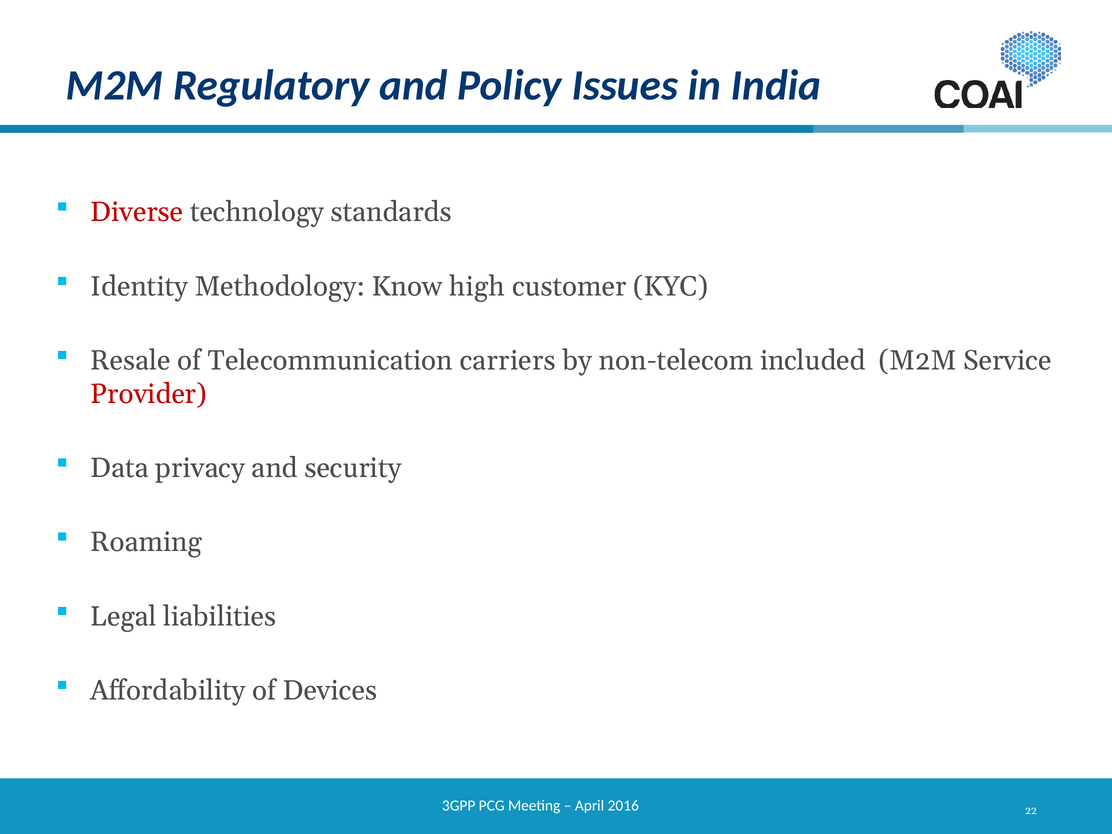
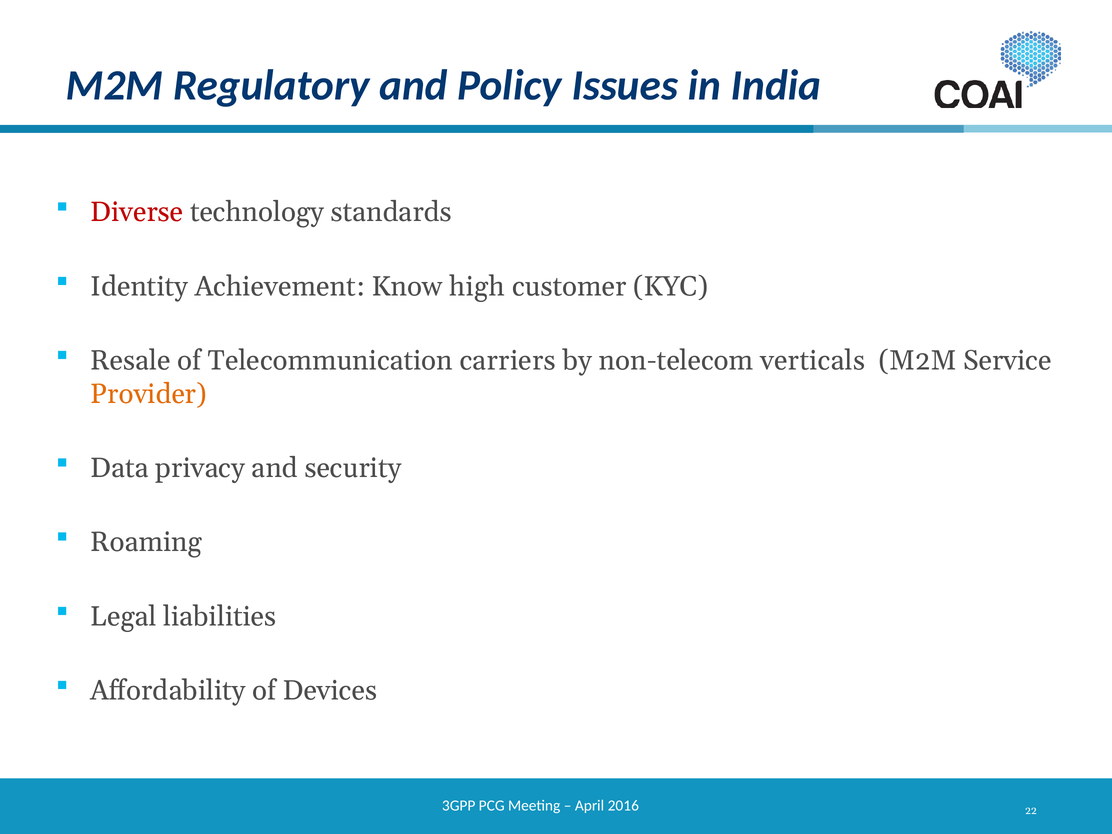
Methodology: Methodology -> Achievement (280, 286)
included: included -> verticals (813, 361)
Provider colour: red -> orange (149, 394)
